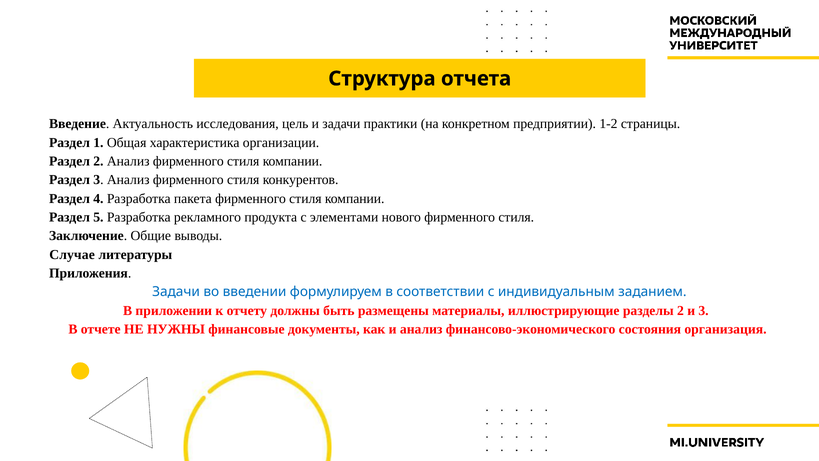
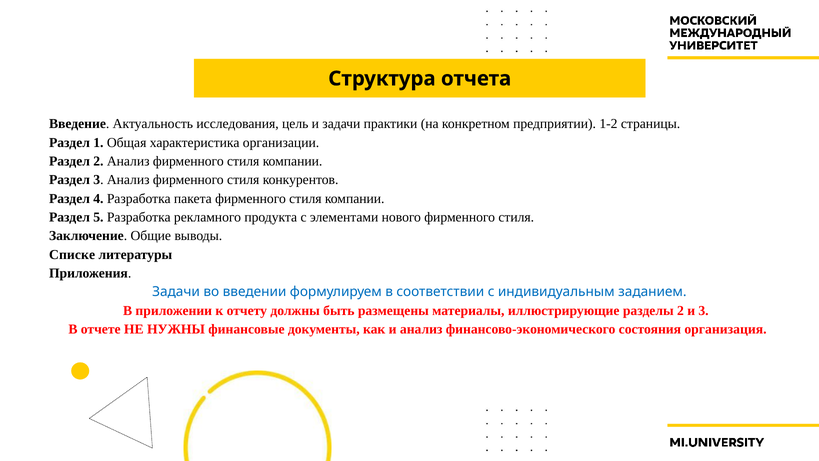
Случае: Случае -> Списке (72, 254)
